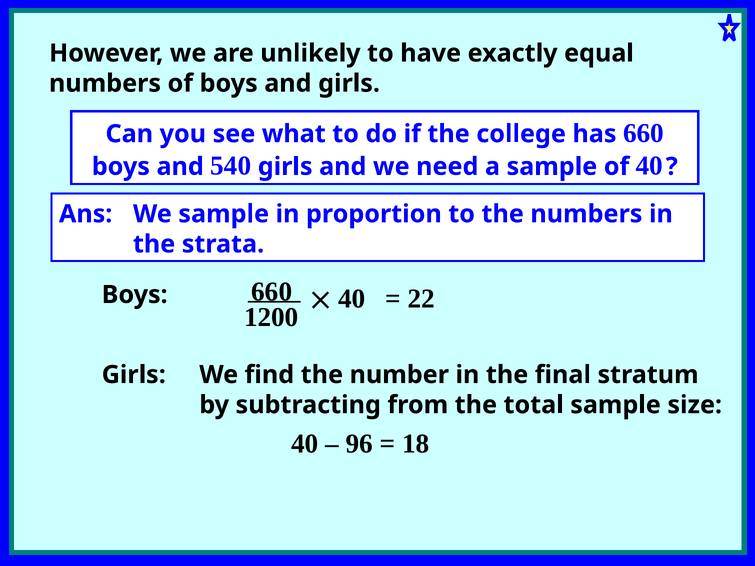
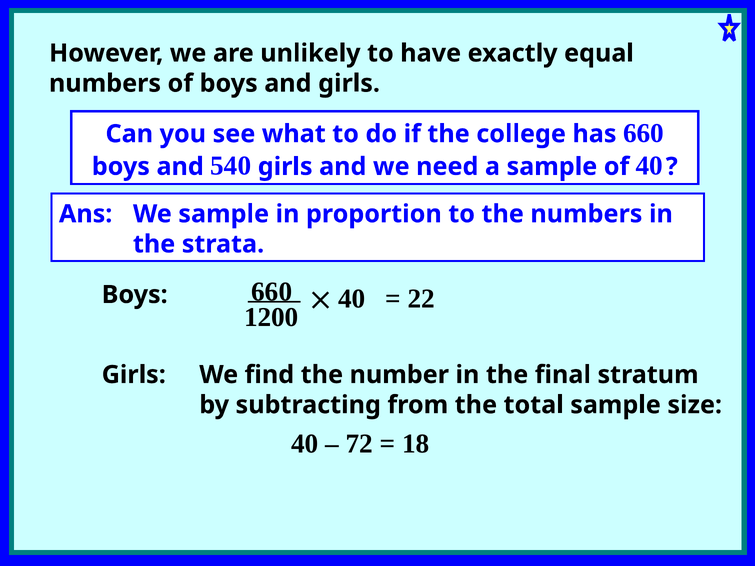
96: 96 -> 72 (359, 444)
